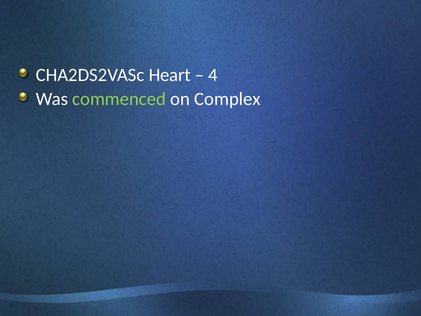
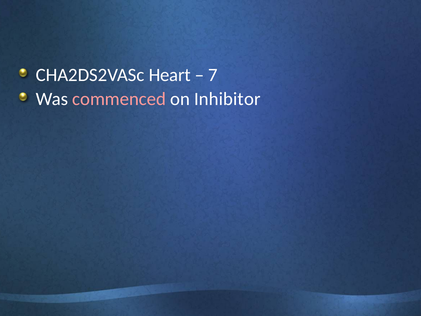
4: 4 -> 7 (213, 75)
commenced colour: light green -> pink (119, 99)
Complex: Complex -> Inhibitor (227, 99)
